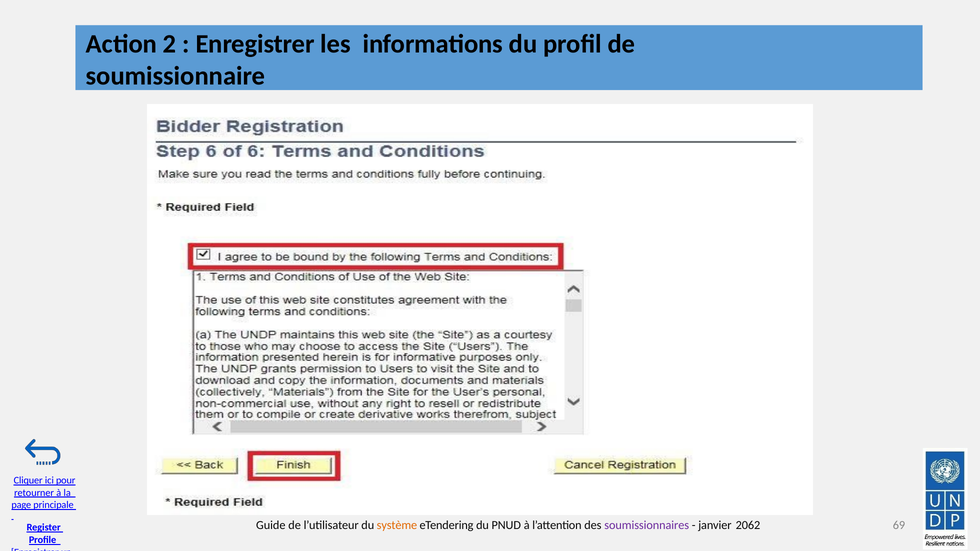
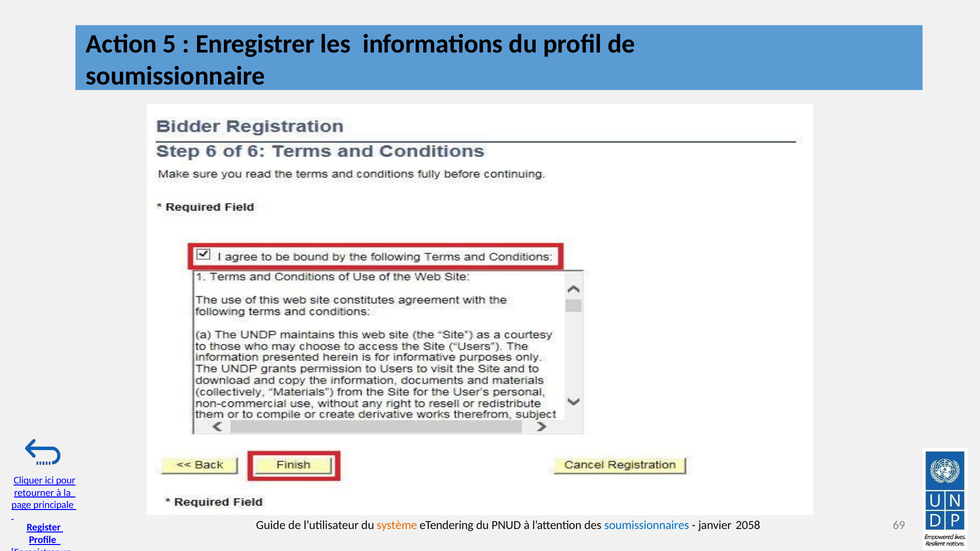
2: 2 -> 5 (170, 44)
soumissionnaires colour: purple -> blue (647, 526)
2062: 2062 -> 2058 (748, 526)
